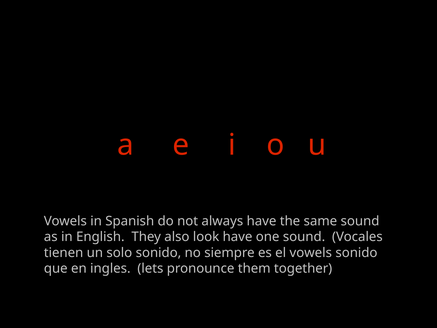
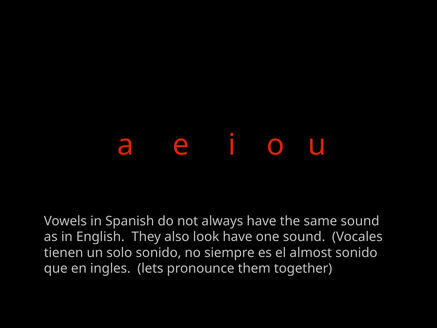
el vowels: vowels -> almost (311, 253)
